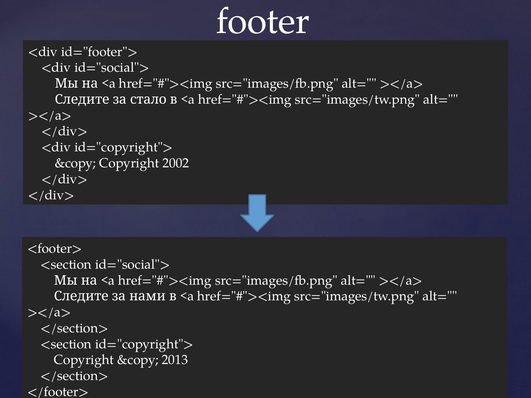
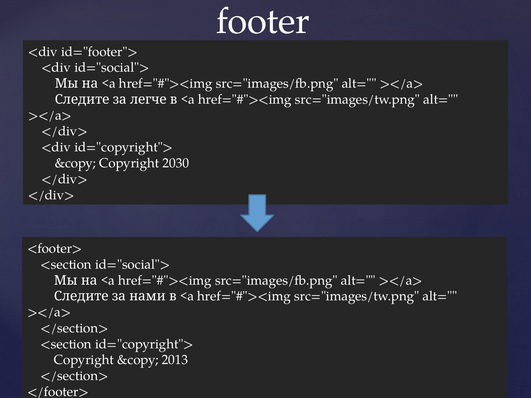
стало: стало -> легче (148, 99)
2002: 2002 -> 2030 (176, 163)
